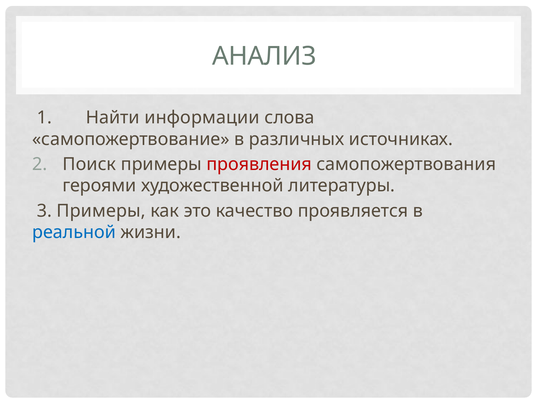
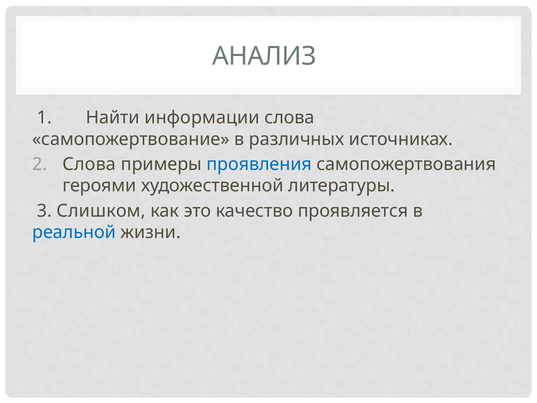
Поиск: Поиск -> Слова (89, 164)
проявления colour: red -> blue (259, 164)
3 Примеры: Примеры -> Слишком (101, 211)
